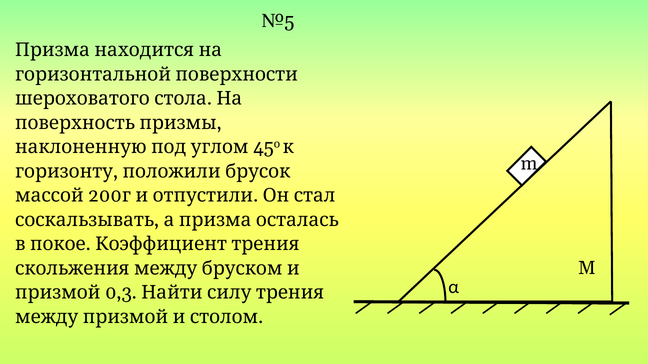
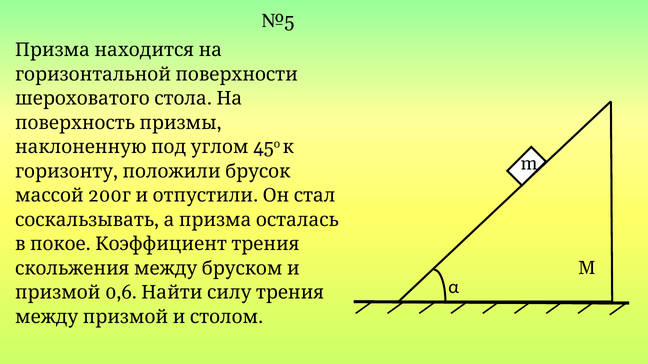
0,3: 0,3 -> 0,6 (121, 293)
